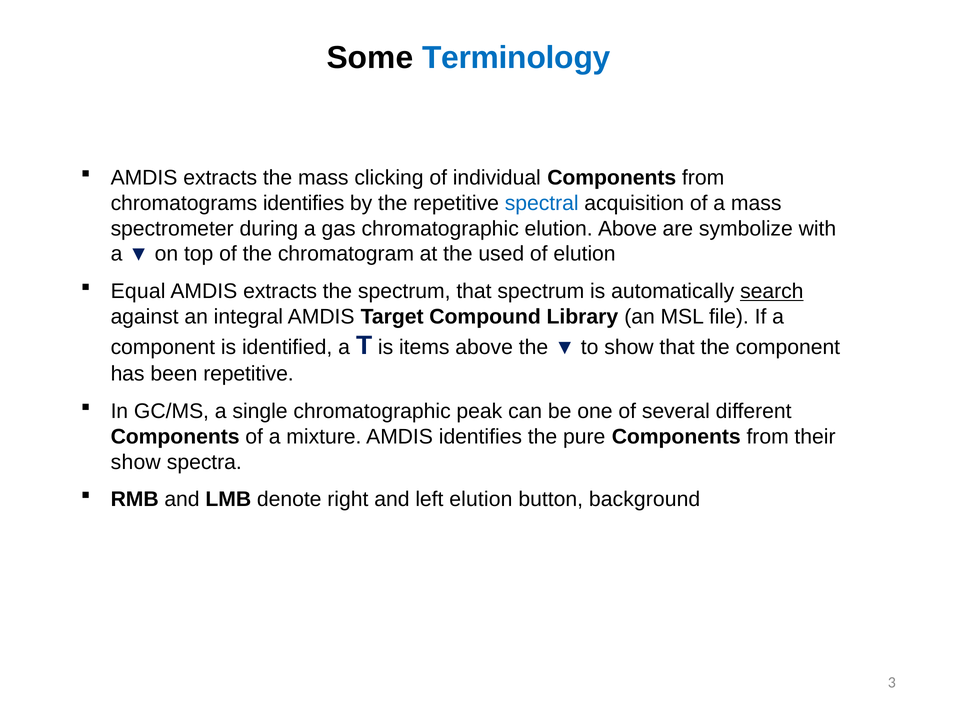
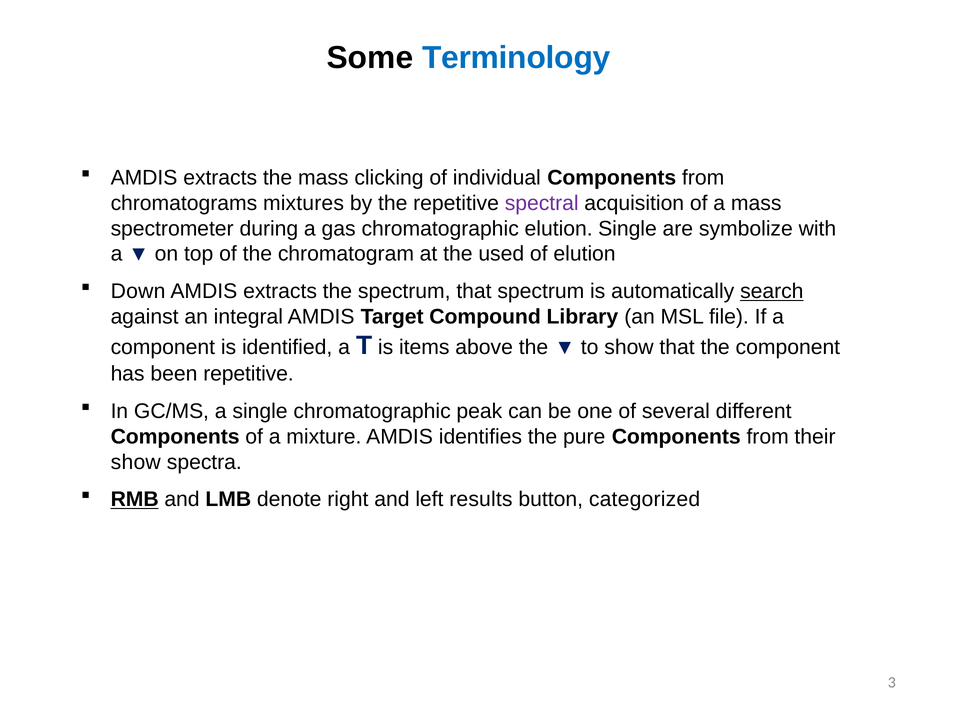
chromatograms identifies: identifies -> mixtures (303, 203)
spectral colour: blue -> purple (542, 203)
elution Above: Above -> Single (627, 228)
Equal: Equal -> Down (138, 291)
RMB underline: none -> present (135, 499)
left elution: elution -> results (481, 499)
background: background -> categorized (645, 499)
